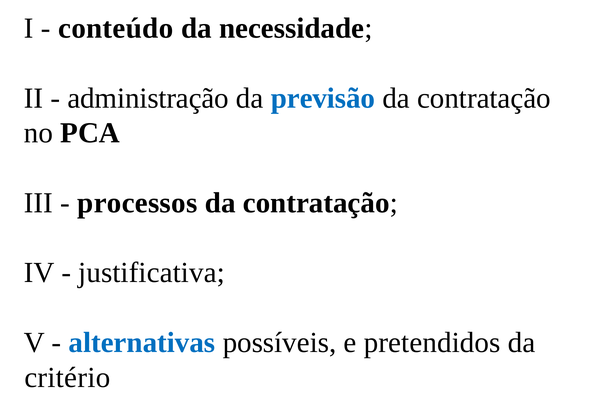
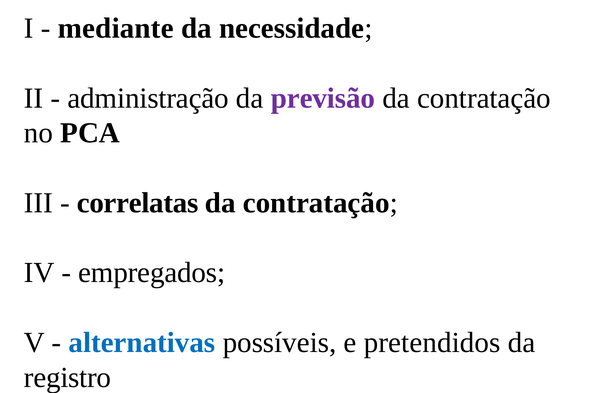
conteúdo: conteúdo -> mediante (116, 28)
previsão colour: blue -> purple (323, 98)
processos: processos -> correlatas (138, 203)
justificativa: justificativa -> empregados (152, 272)
critério: critério -> registro (68, 377)
